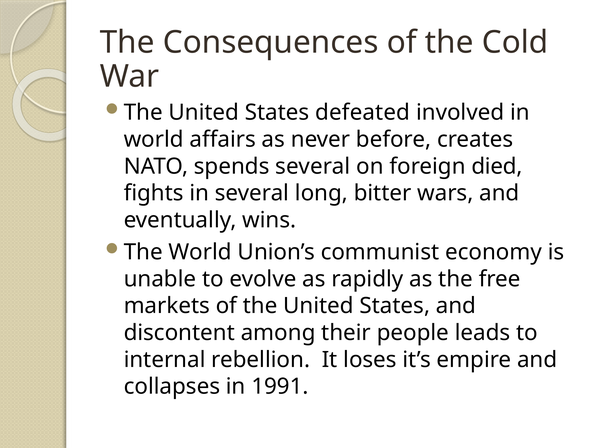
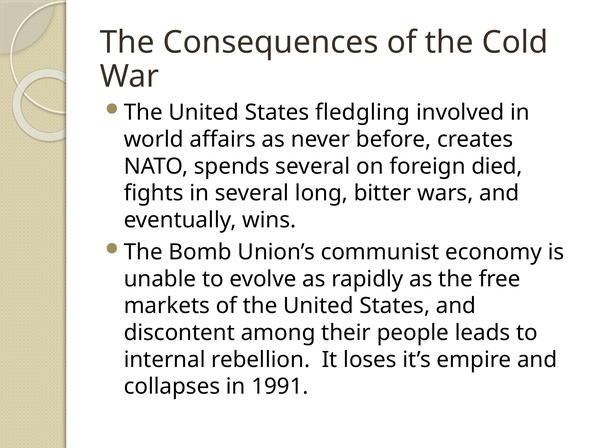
defeated: defeated -> fledgling (363, 113)
The World: World -> Bomb (200, 252)
